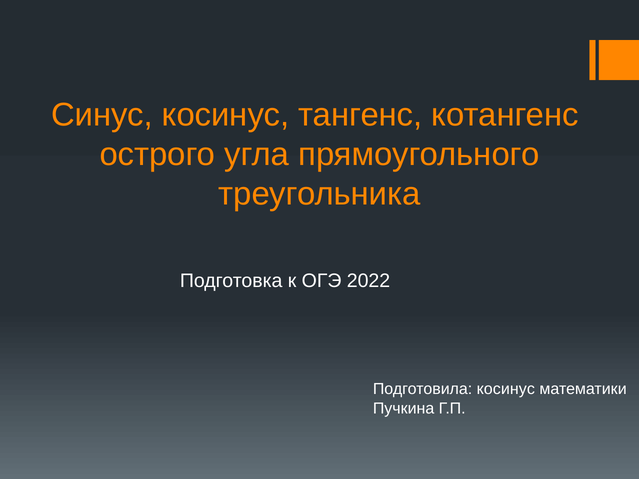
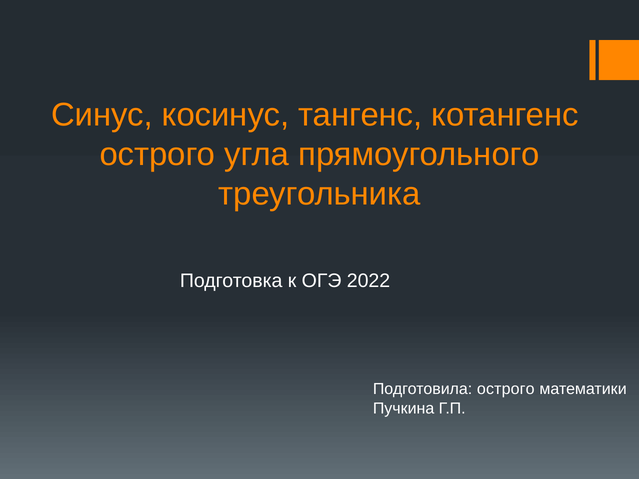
Подготовила косинус: косинус -> острого (506, 389)
